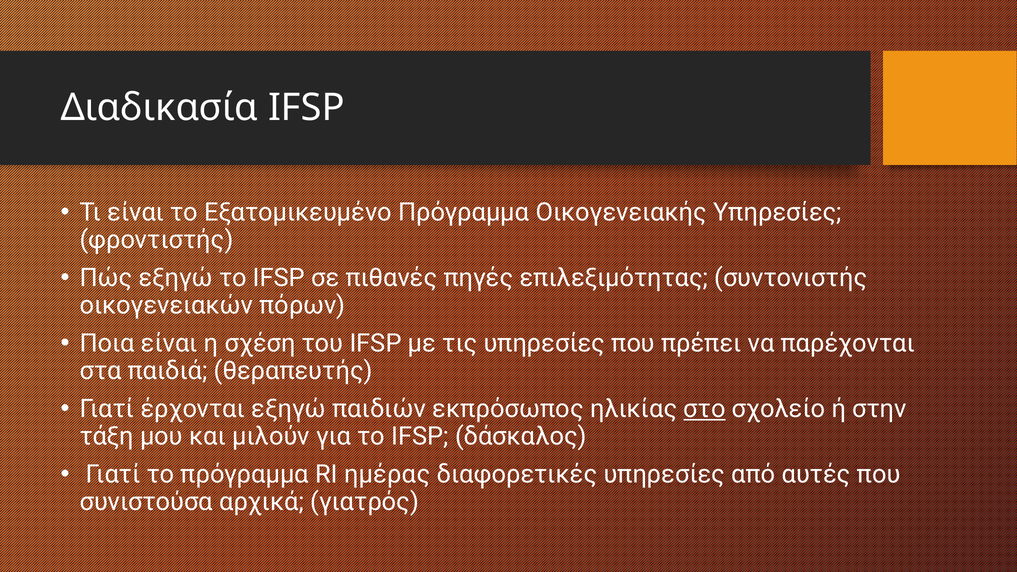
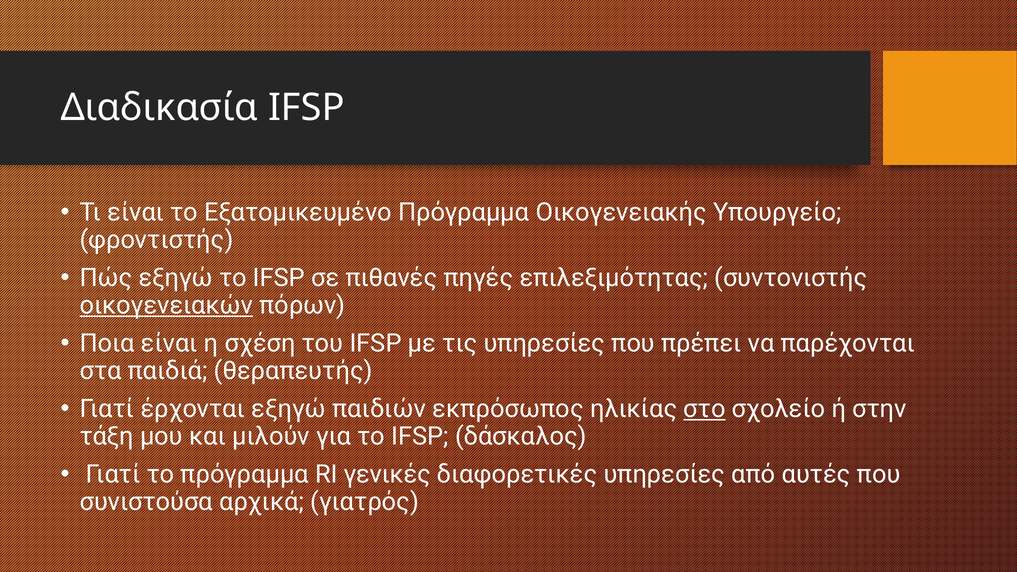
Οικογενειακής Υπηρεσίες: Υπηρεσίες -> Υπουργείο (777, 212)
οικογενειακών underline: none -> present (166, 305)
ημέρας: ημέρας -> γενικές (387, 474)
